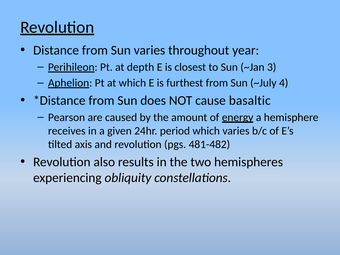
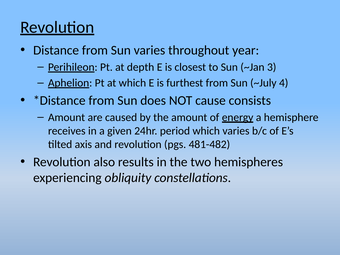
basaltic: basaltic -> consists (250, 100)
Pearson: Pearson -> Amount (67, 117)
